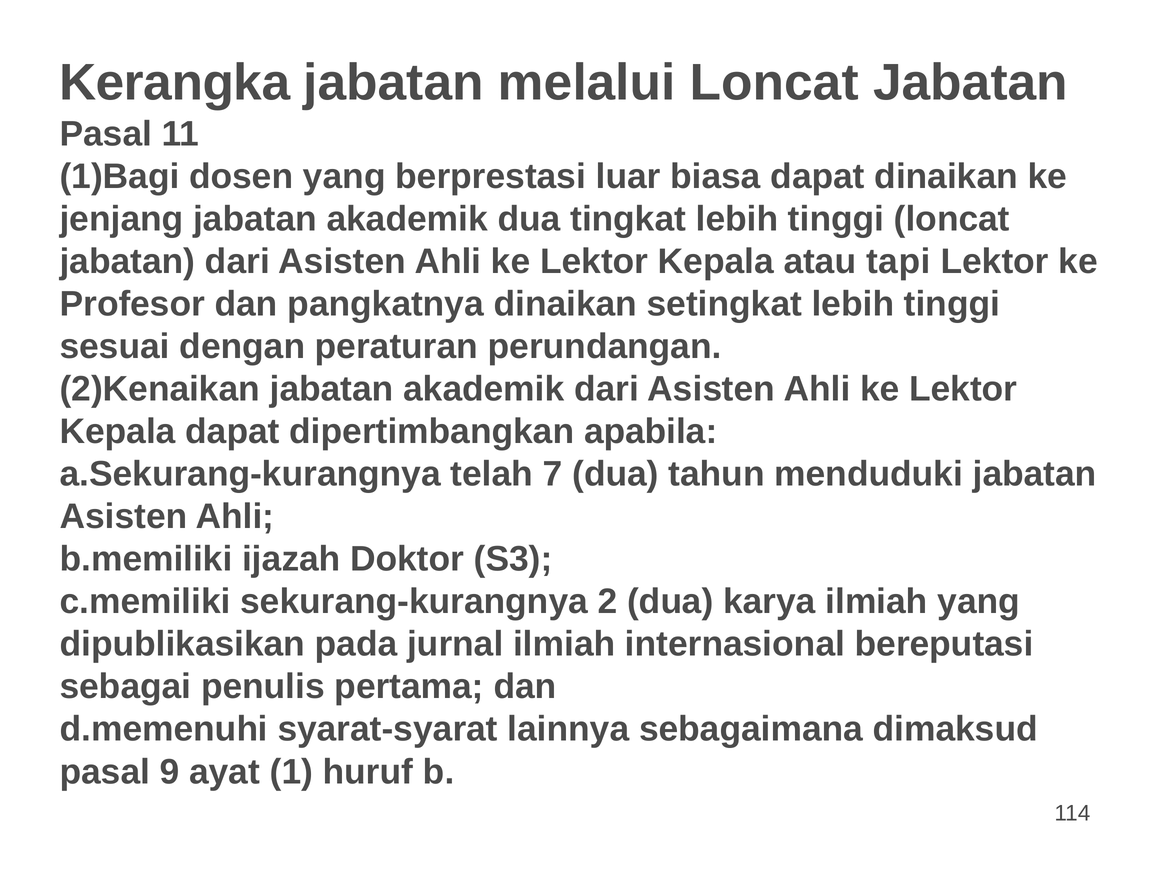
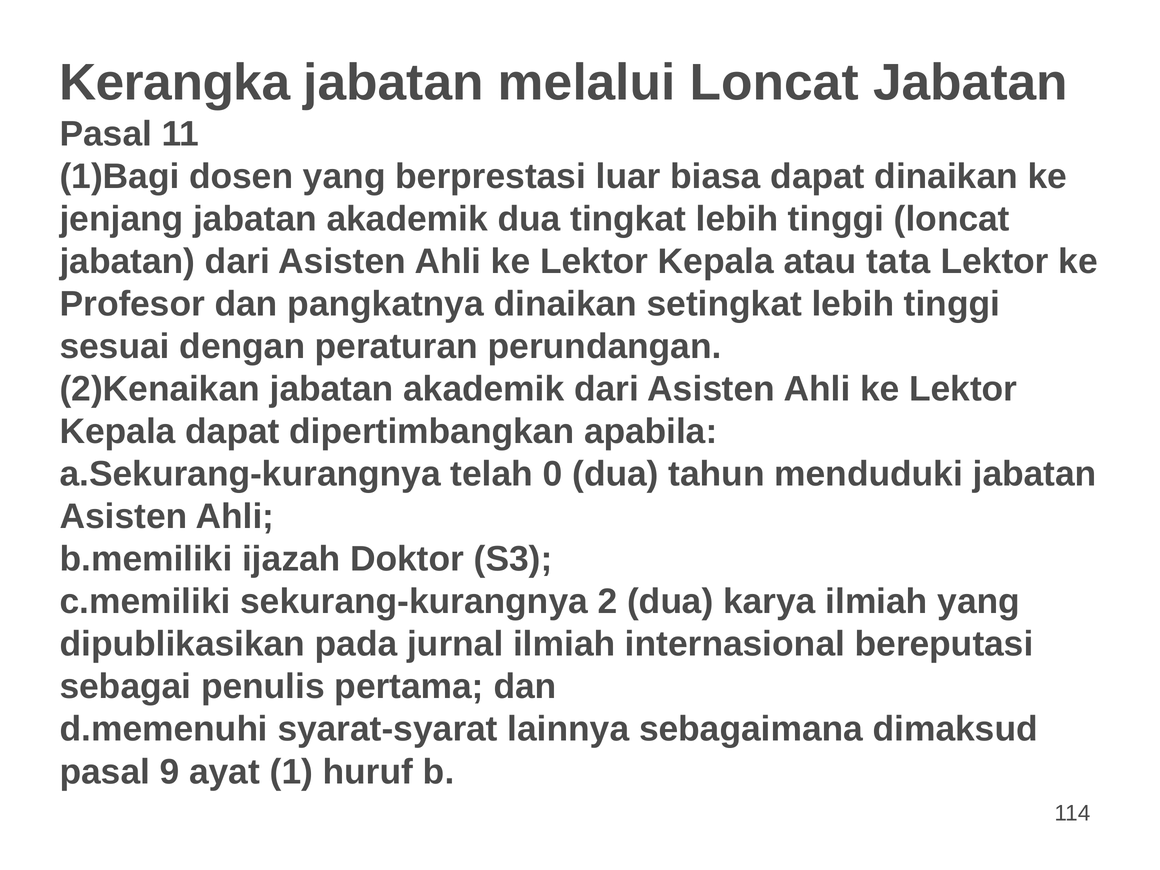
tapi: tapi -> tata (898, 262)
7: 7 -> 0 (553, 474)
